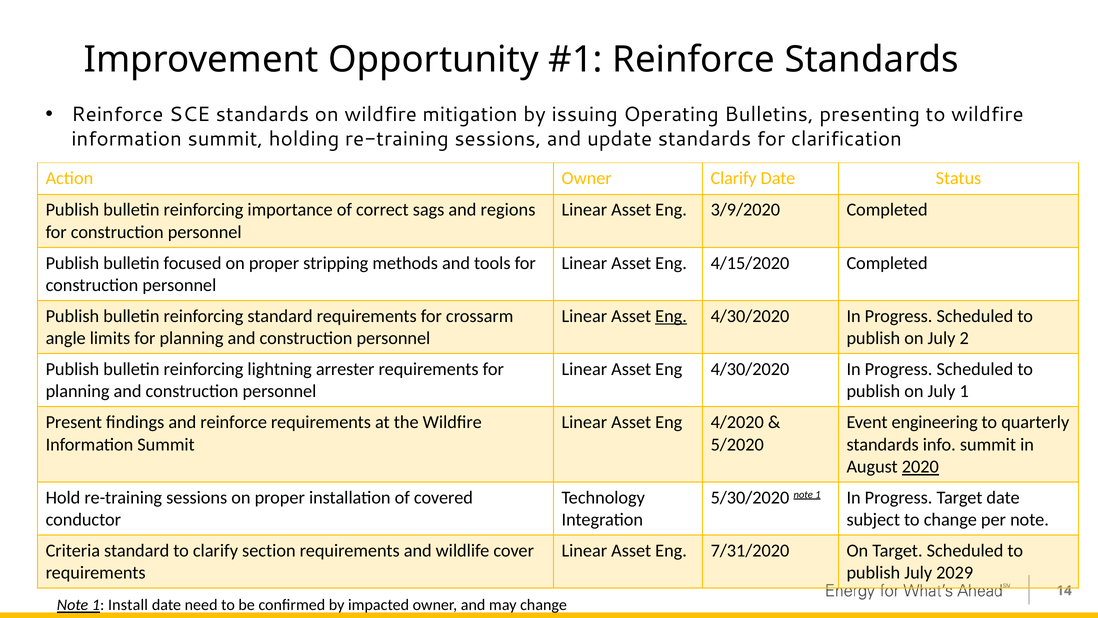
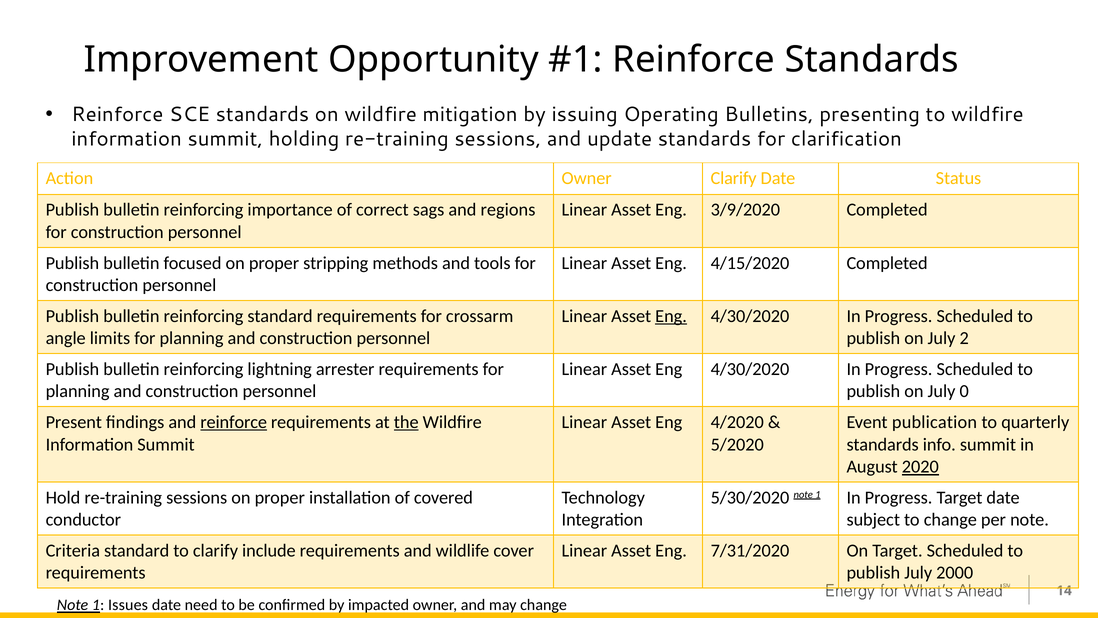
July 1: 1 -> 0 (964, 391)
reinforce underline: none -> present (234, 422)
the underline: none -> present (406, 422)
engineering: engineering -> publication (934, 422)
section: section -> include (269, 550)
2029: 2029 -> 2000 (955, 573)
Install: Install -> Issues (128, 605)
